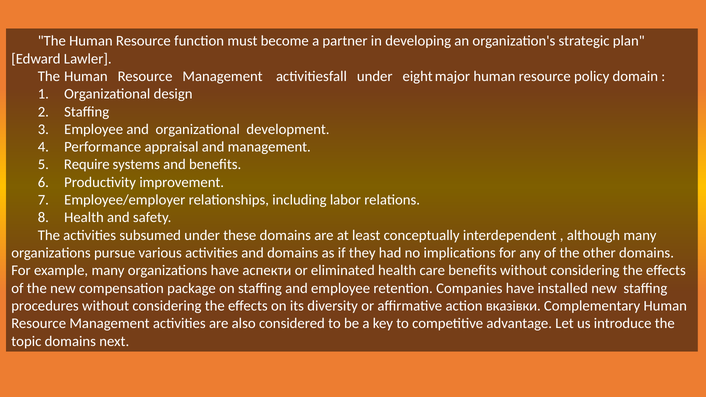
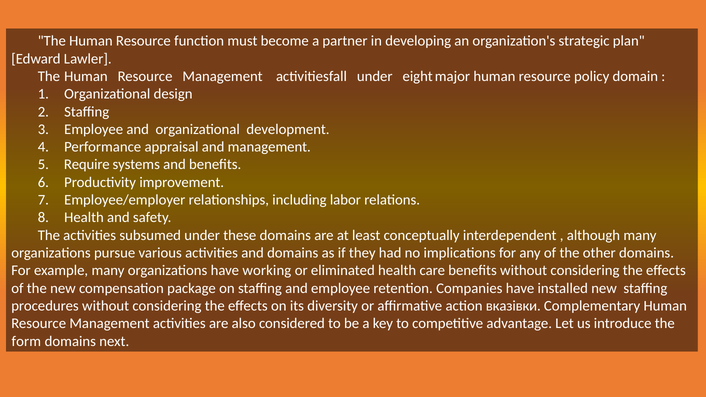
аспекти: аспекти -> working (267, 271)
topic: topic -> form (26, 341)
